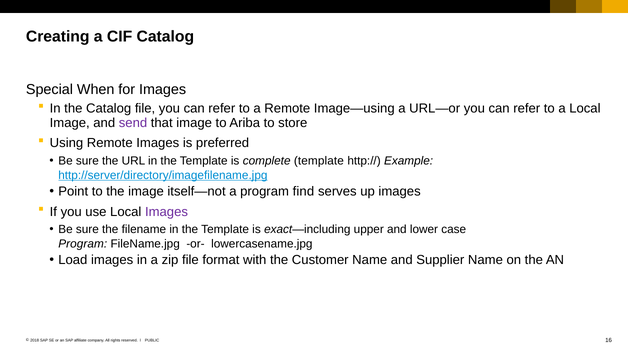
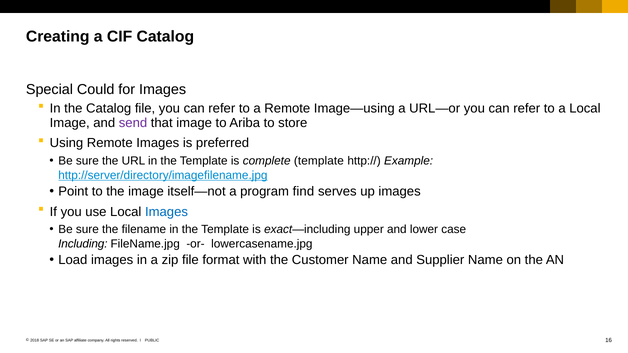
When: When -> Could (96, 90)
Images colour: purple -> blue (167, 212)
Program: Program -> Including (83, 244)
